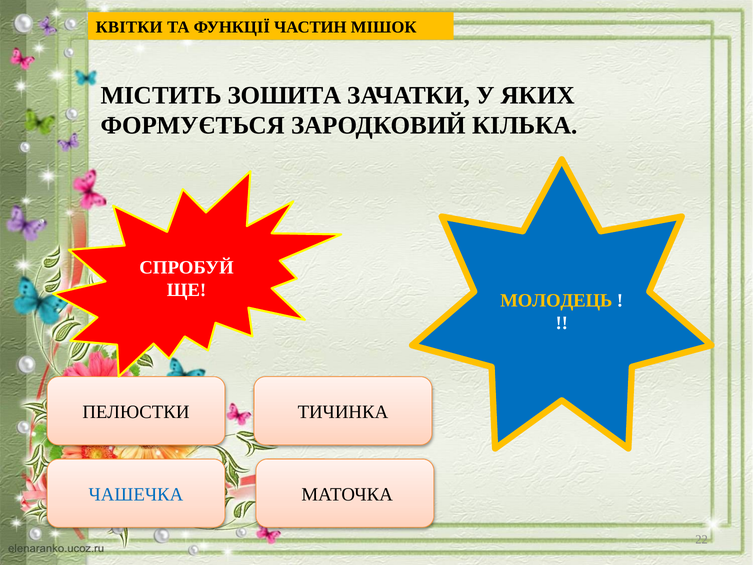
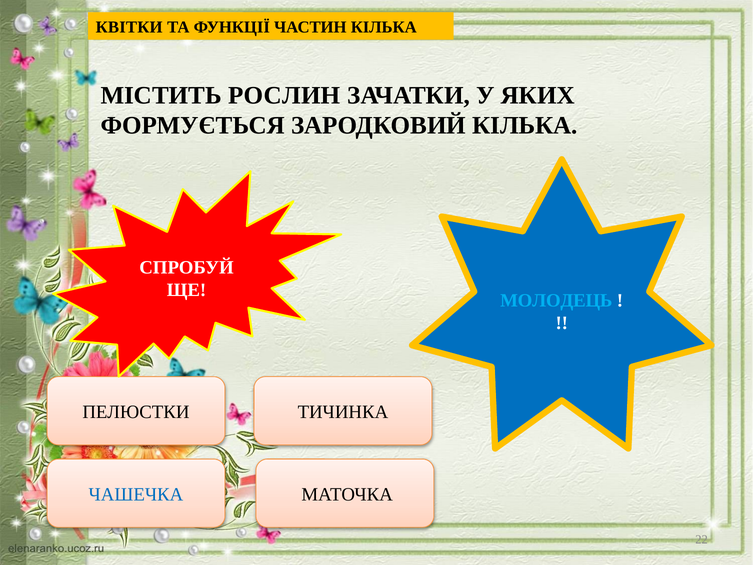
ЧАСТИН МІШОК: МІШОК -> КІЛЬКА (384, 27)
ЗОШИТА: ЗОШИТА -> РОСЛИН (284, 95)
МОЛОДЕЦЬ colour: yellow -> light blue (556, 300)
